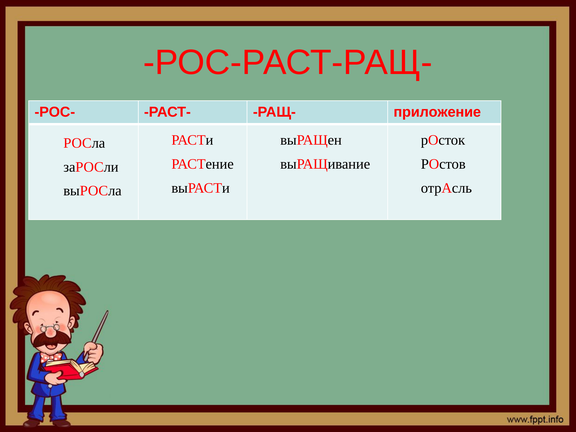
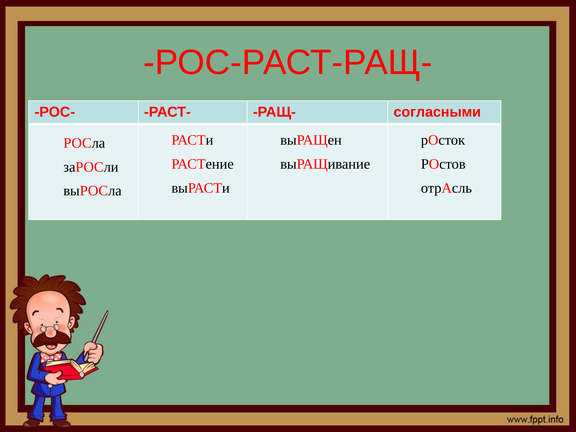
приложение: приложение -> согласными (437, 112)
